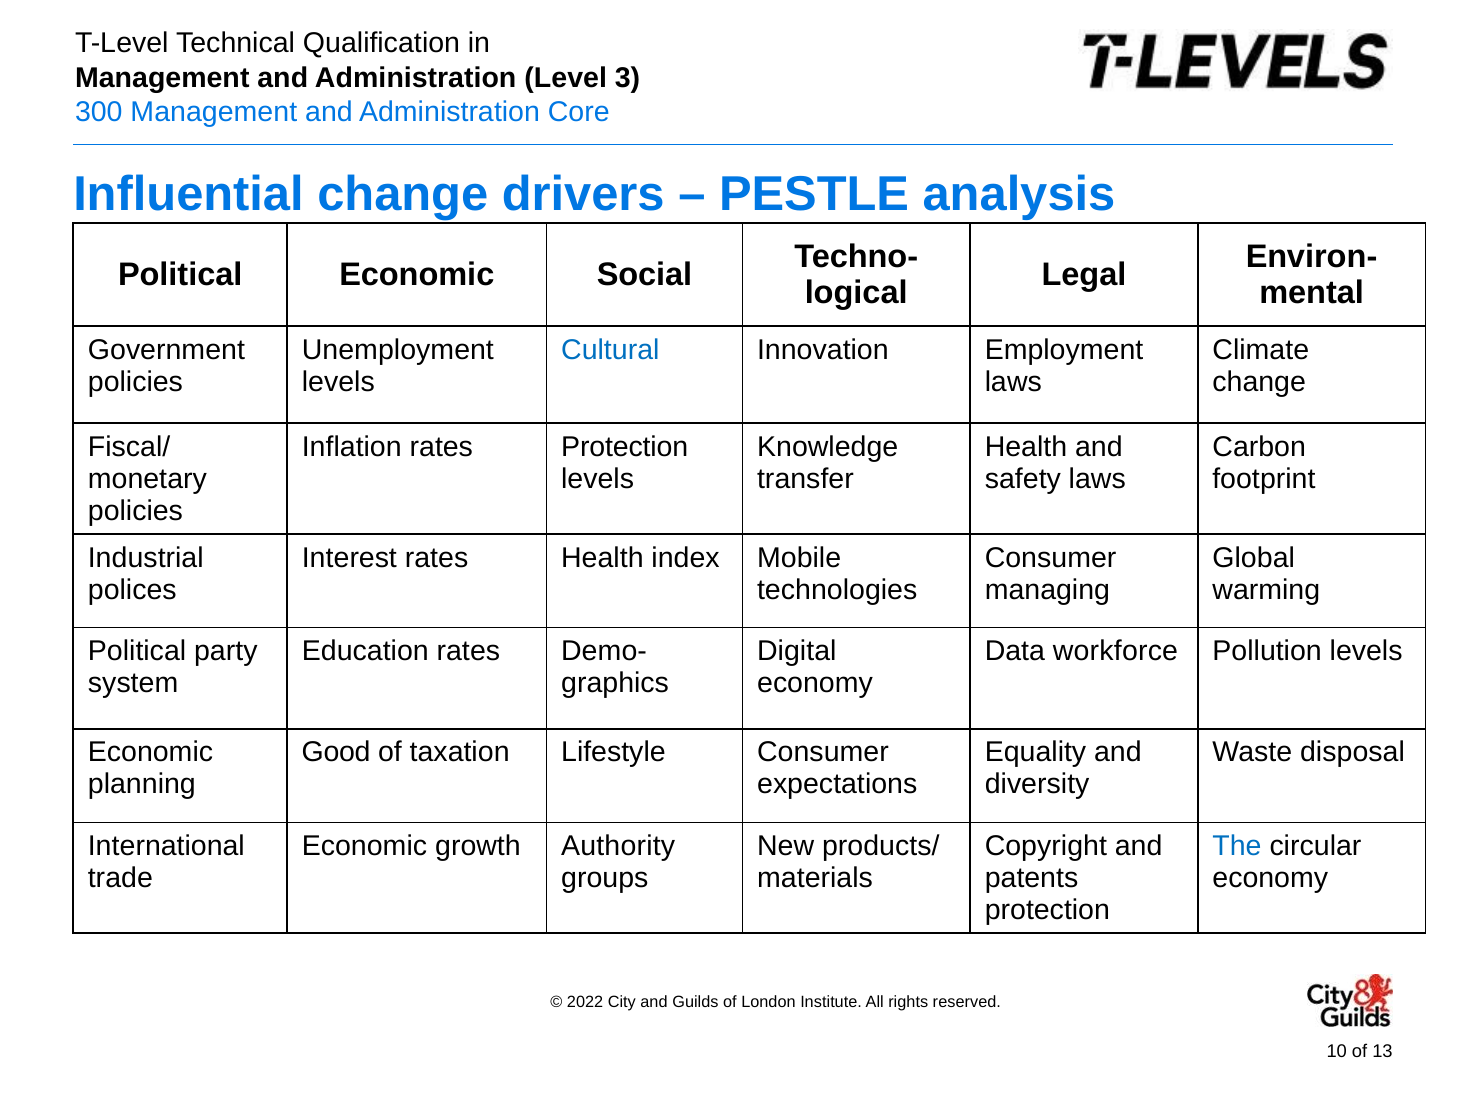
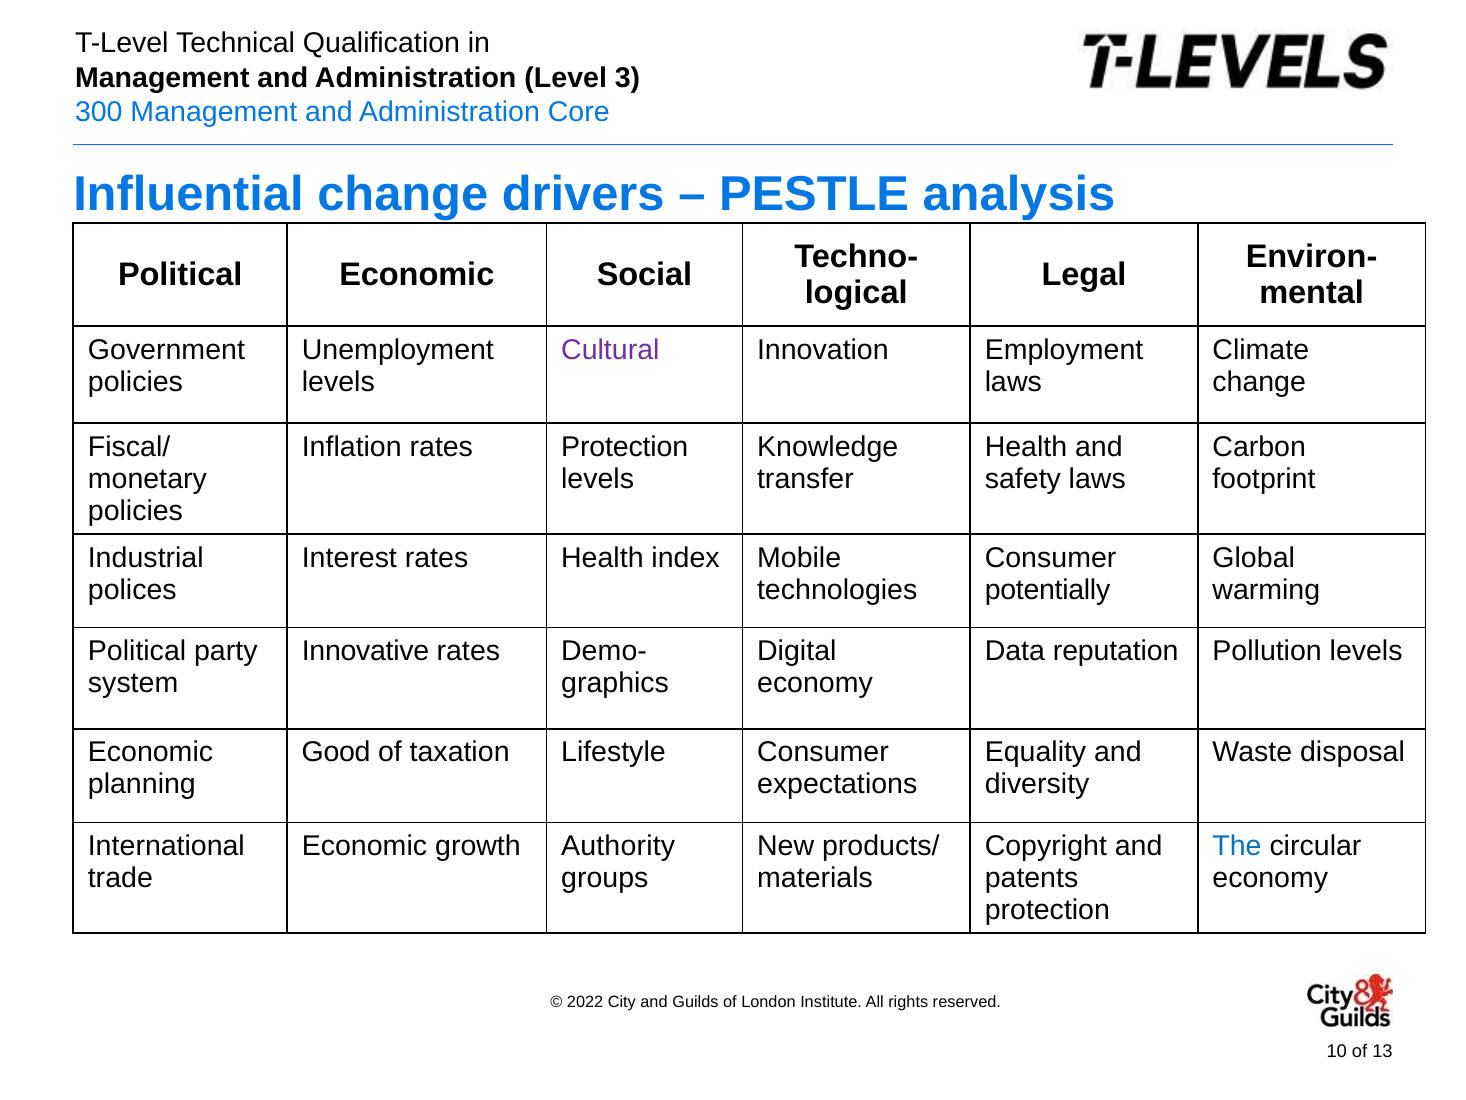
Cultural colour: blue -> purple (610, 350)
managing: managing -> potentially (1048, 589)
Education: Education -> Innovative (365, 651)
workforce: workforce -> reputation (1116, 651)
